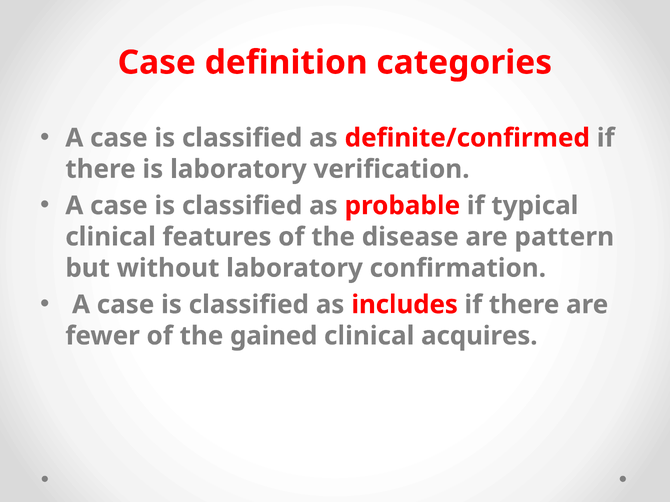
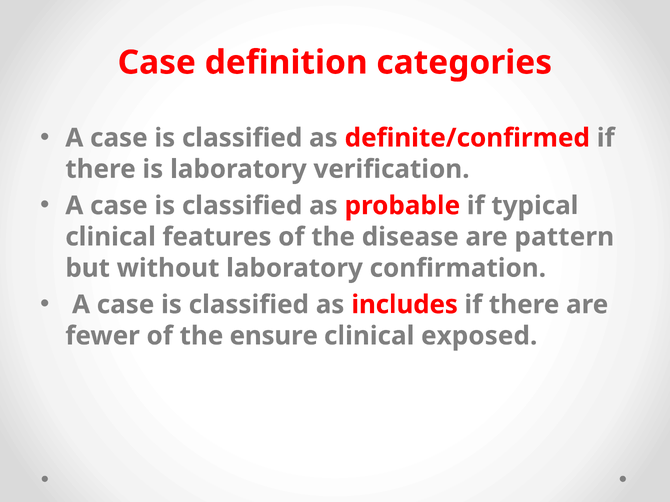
gained: gained -> ensure (274, 336)
acquires: acquires -> exposed (479, 336)
